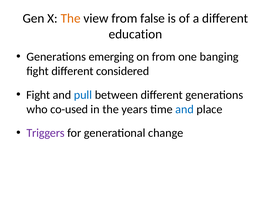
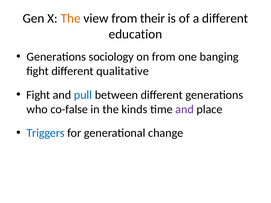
false: false -> their (153, 18)
emerging: emerging -> sociology (111, 57)
considered: considered -> qualitative (123, 71)
co-used: co-used -> co-false (69, 109)
years: years -> kinds (134, 109)
and colour: blue -> purple (185, 109)
Triggers colour: purple -> blue (46, 133)
